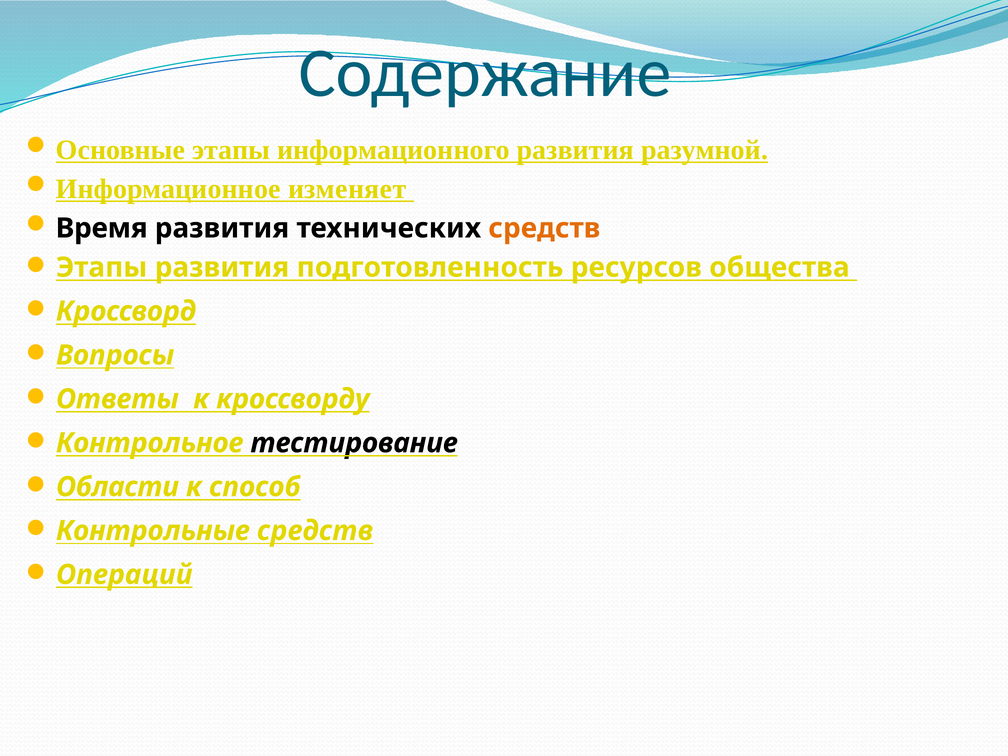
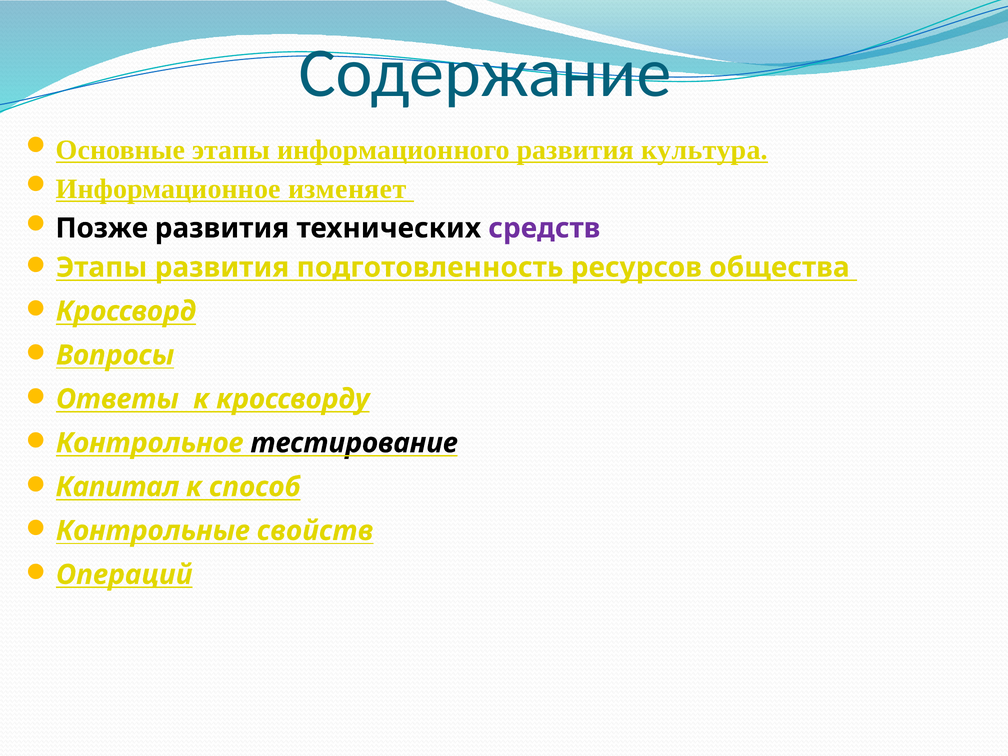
разумной: разумной -> культура (704, 150)
Время: Время -> Позже (102, 228)
средств colour: orange -> purple (544, 228)
Области: Области -> Капитал (118, 487)
Контрольные средств: средств -> свойств (315, 531)
